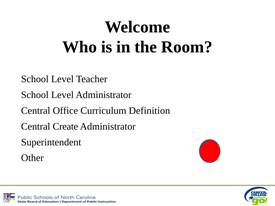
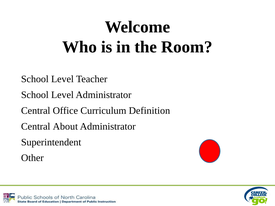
Create: Create -> About (65, 126)
